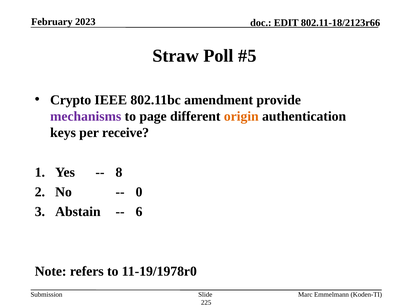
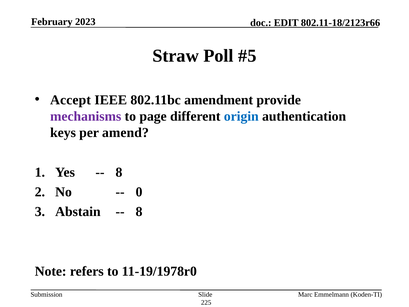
Crypto: Crypto -> Accept (71, 100)
origin colour: orange -> blue (241, 116)
receive: receive -> amend (125, 133)
6: 6 -> 8 (139, 212)
